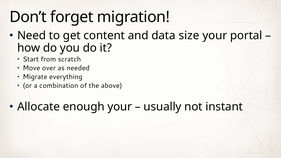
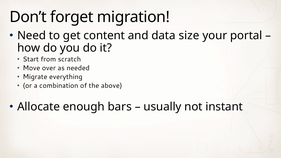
enough your: your -> bars (120, 107)
